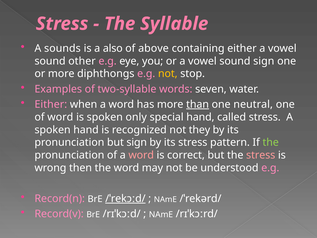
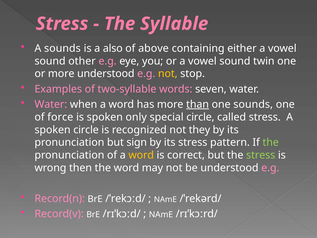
sound sign: sign -> twin (264, 61)
more diphthongs: diphthongs -> understood (106, 74)
Either: Either -> Water (51, 104)
one neutral: neutral -> sounds (253, 104)
of word: word -> force (60, 117)
special hand: hand -> circle (200, 117)
spoken hand: hand -> circle (86, 130)
word colour: pink -> yellow (141, 155)
stress colour: pink -> light green (261, 155)
/ˈrekɔːd/ underline: present -> none (125, 198)
